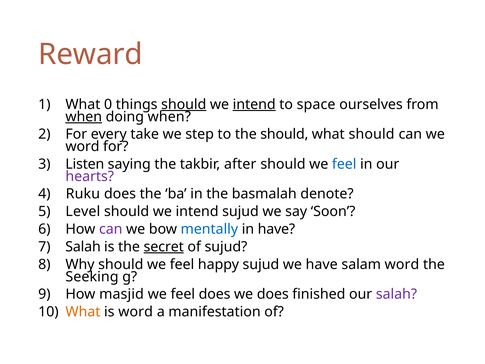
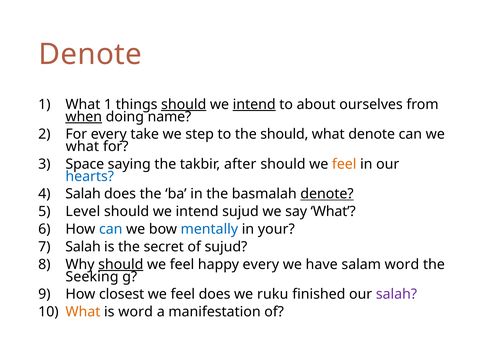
Reward: Reward -> Denote (90, 54)
What 0: 0 -> 1 (108, 104)
space: space -> about (316, 104)
doing when: when -> name (169, 117)
what should: should -> denote (372, 134)
word: word -> what (82, 146)
Listen: Listen -> Space (85, 164)
feel colour: blue -> orange (344, 164)
hearts colour: purple -> blue (90, 176)
Ruku: Ruku -> Salah (83, 194)
denote underline: none -> present (327, 194)
say Soon: Soon -> What (333, 211)
can colour: purple -> blue (111, 229)
in have: have -> your (276, 229)
secret underline: present -> none (164, 247)
should underline: none -> present (121, 264)
happy sujud: sujud -> every (261, 264)
masjid: masjid -> closest (122, 294)
we does: does -> ruku (273, 294)
